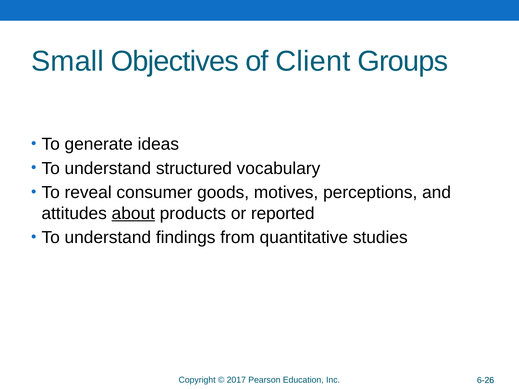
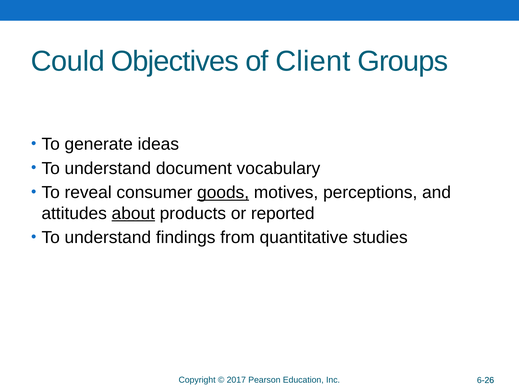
Small: Small -> Could (68, 61)
structured: structured -> document (194, 169)
goods underline: none -> present (223, 193)
